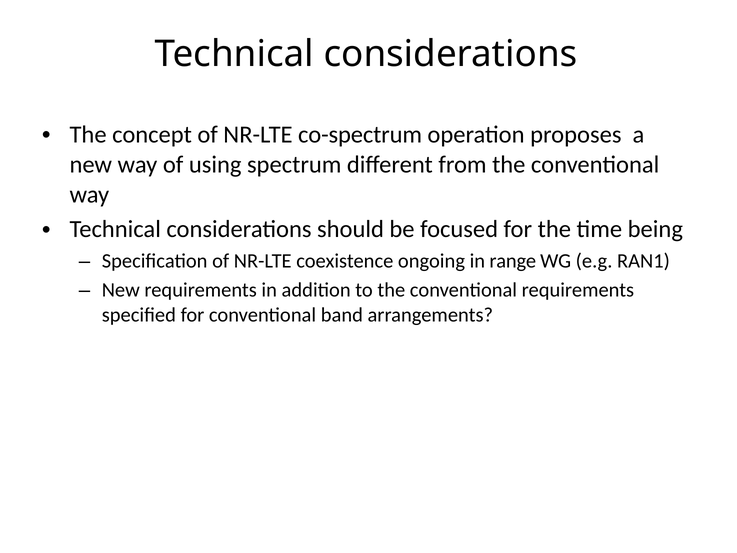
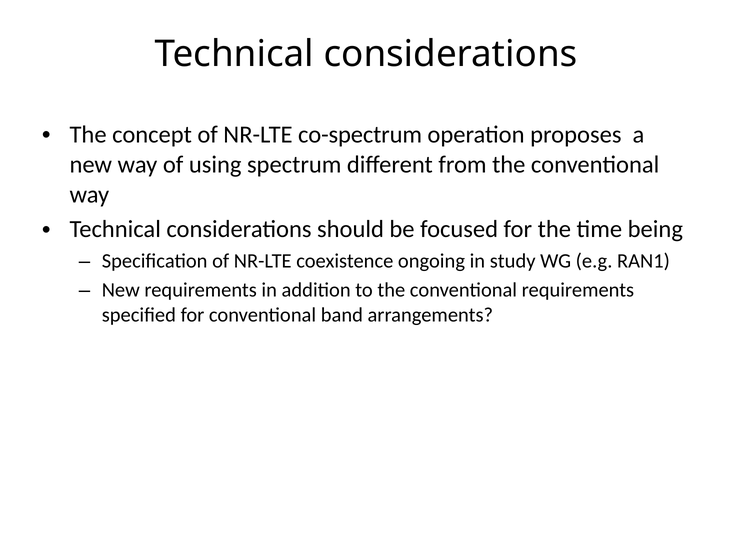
range: range -> study (513, 261)
